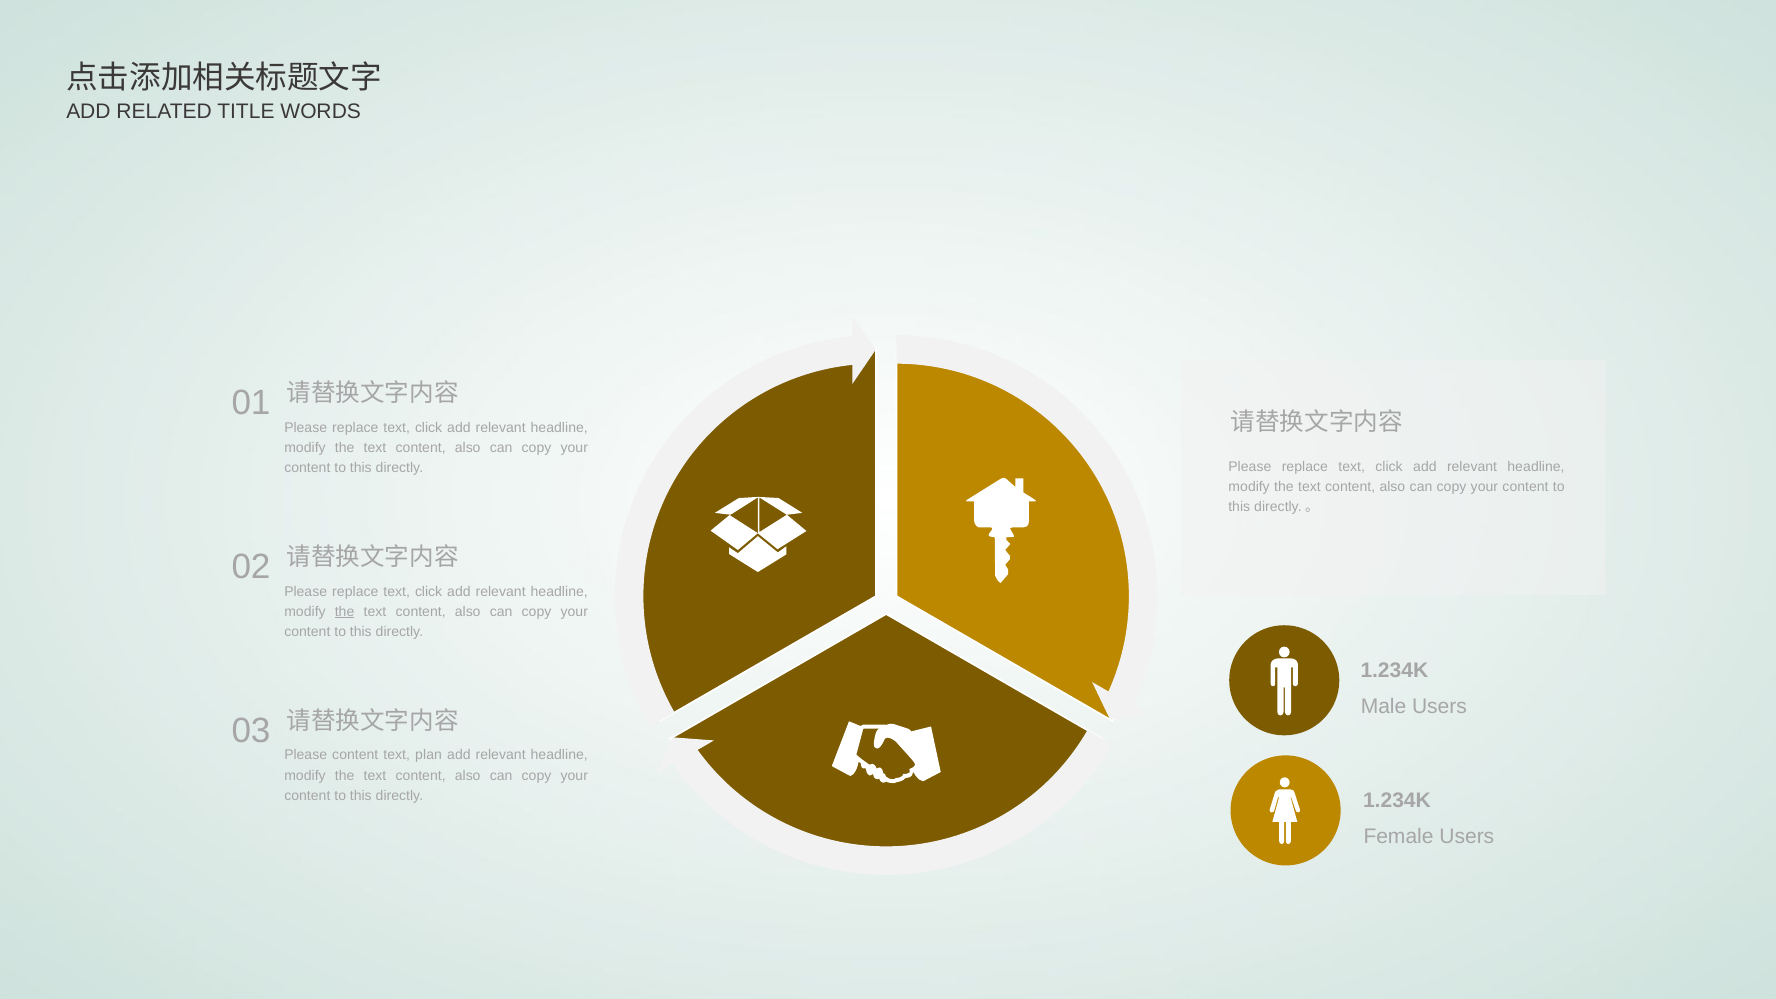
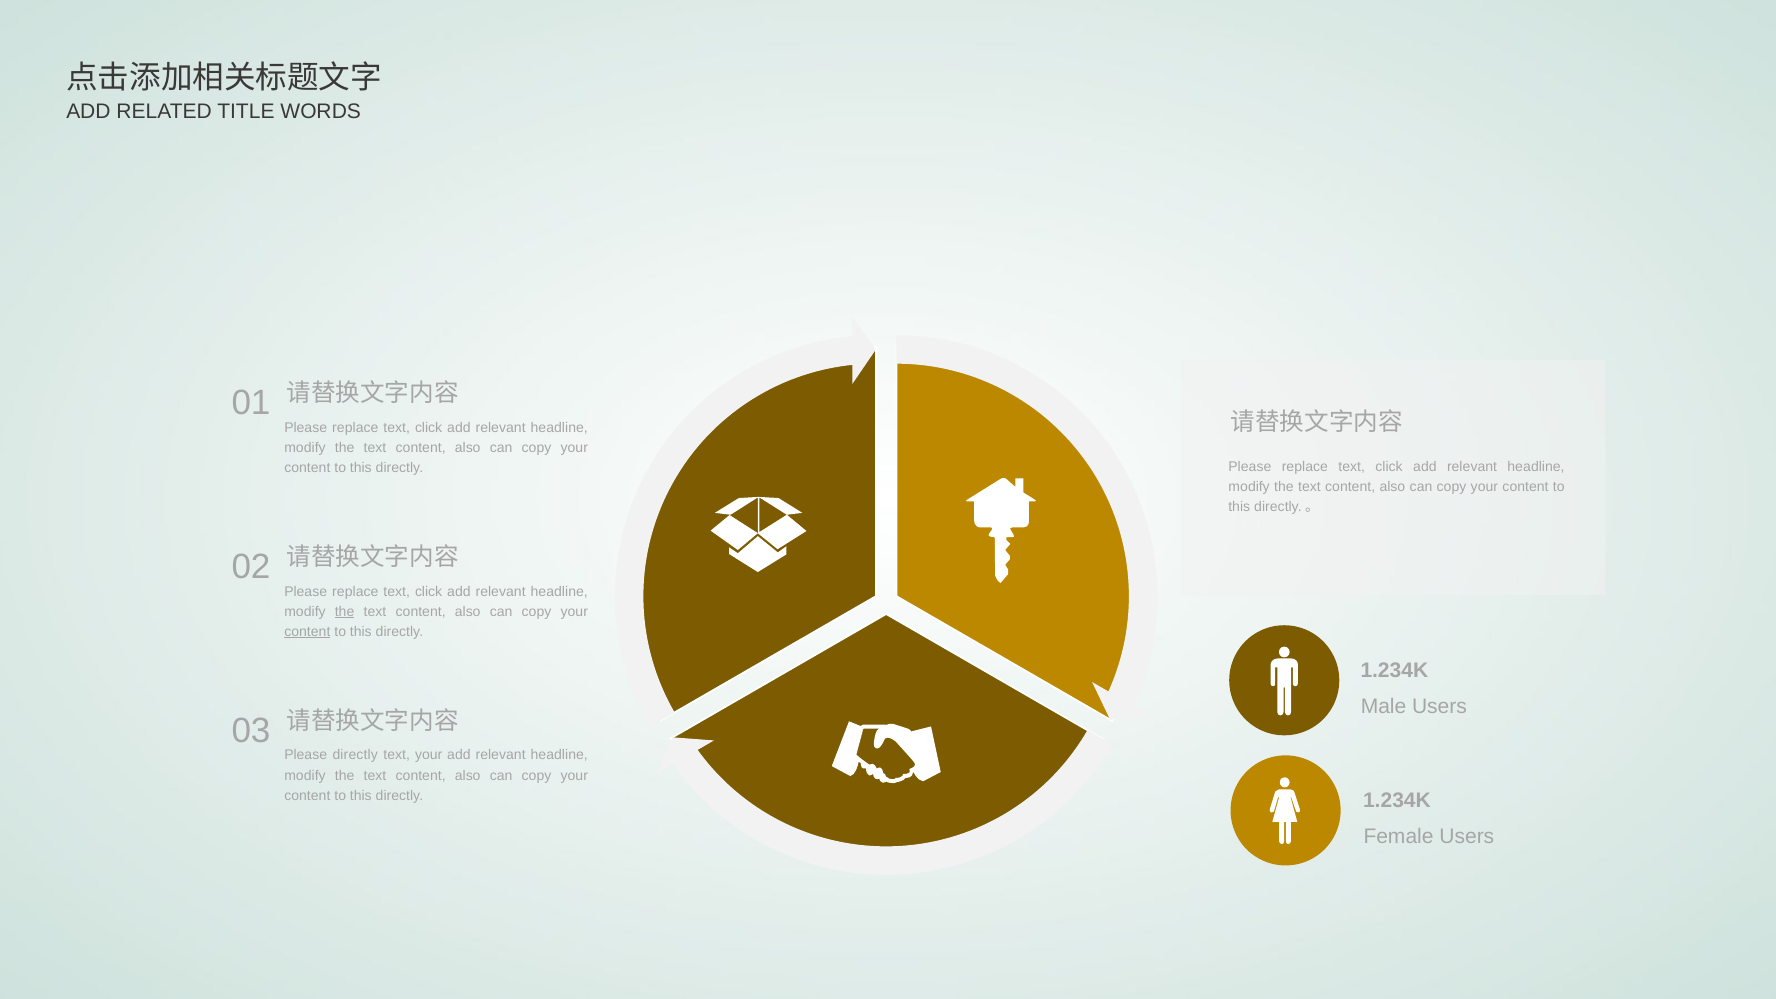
content underline: none -> present (307, 632)
Please content: content -> directly (355, 755)
text plan: plan -> your (429, 755)
